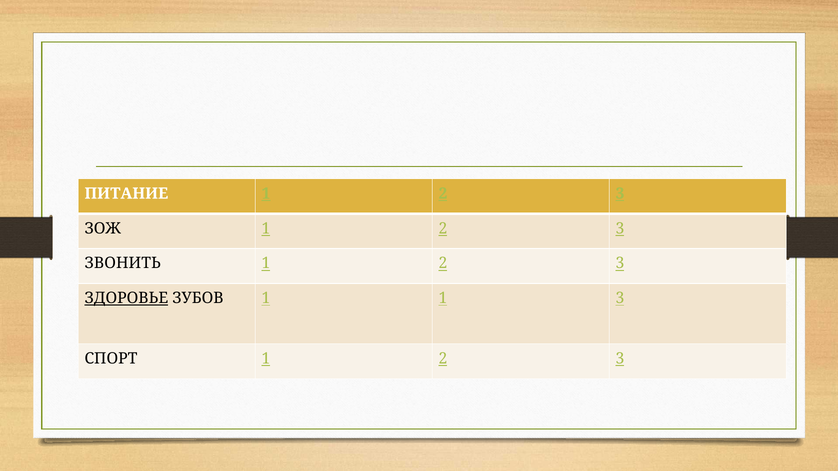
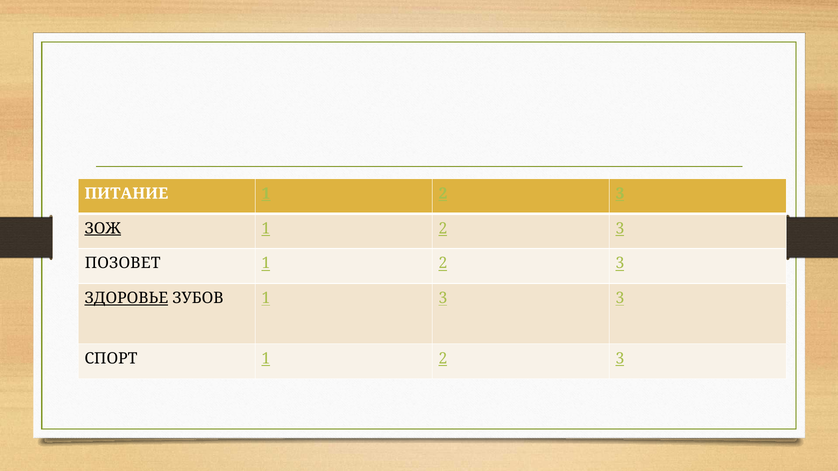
ЗОЖ underline: none -> present (103, 229)
ЗВОНИТЬ: ЗВОНИТЬ -> ПОЗОВЕТ (123, 264)
1 1: 1 -> 3 (443, 298)
